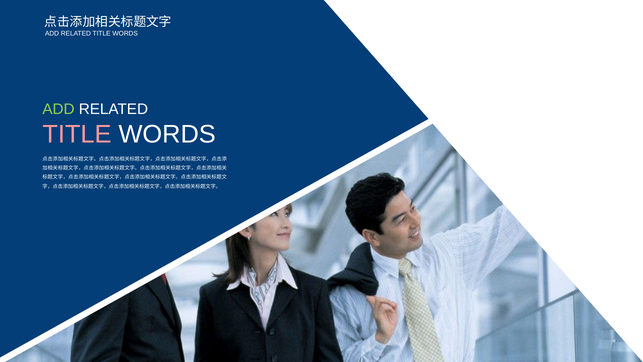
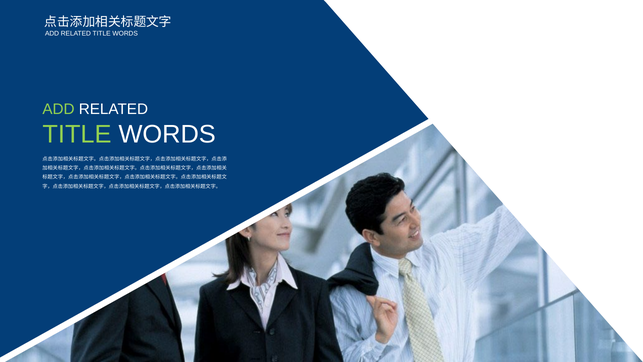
TITLE colour: pink -> light green (77, 134)
